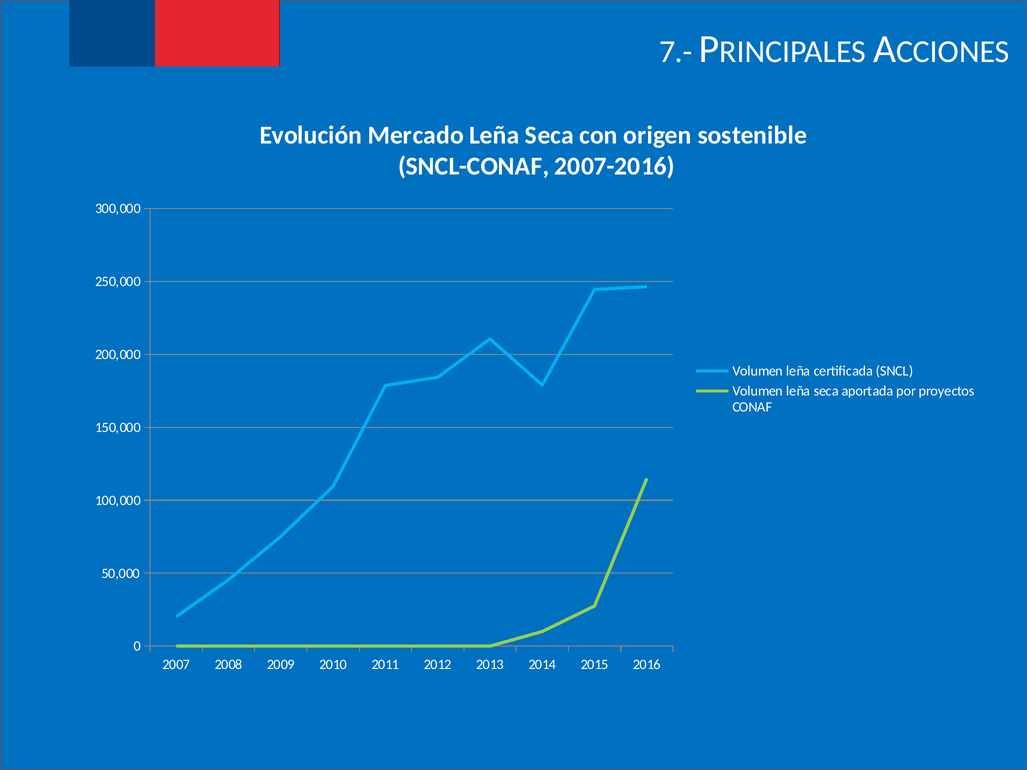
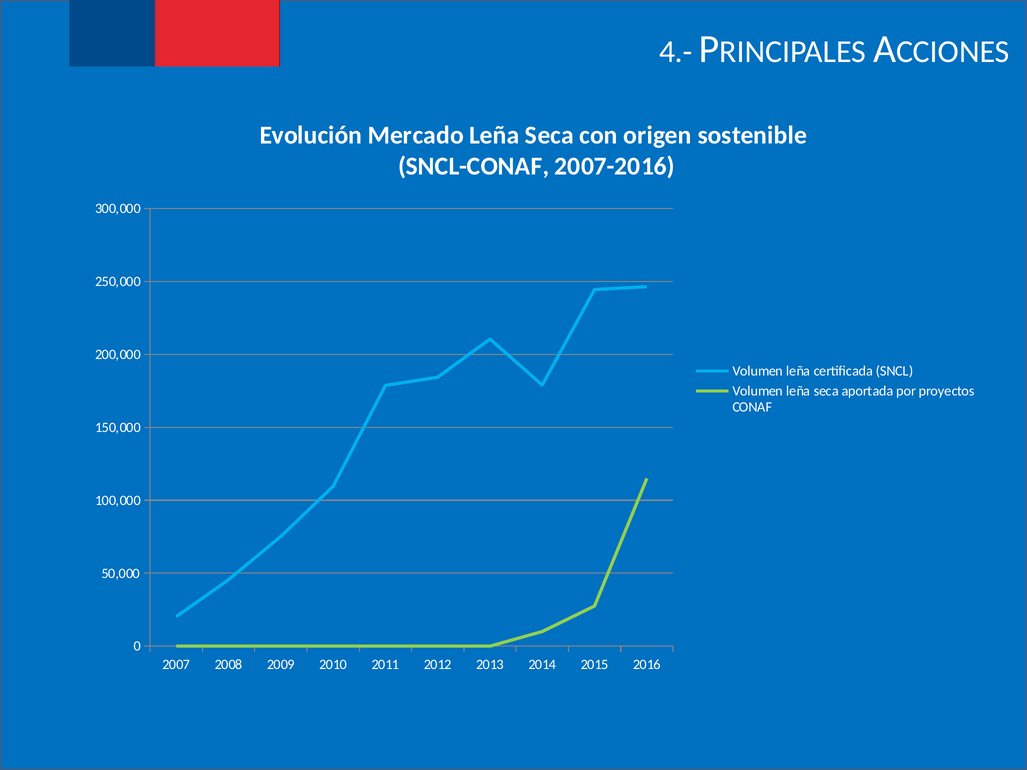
7.-: 7.- -> 4.- (676, 52)
